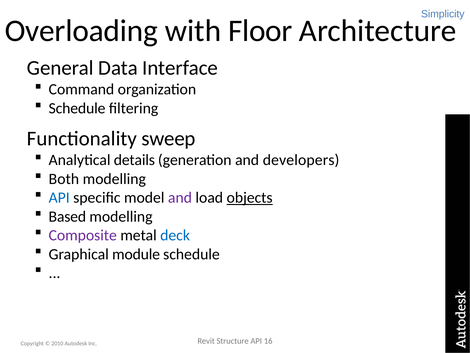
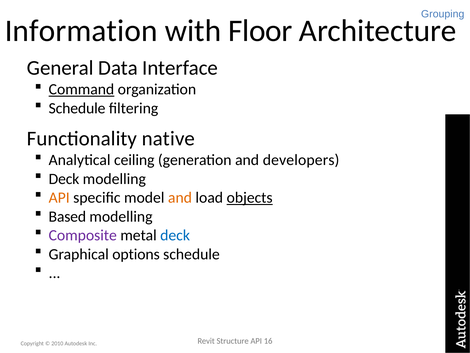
Simplicity: Simplicity -> Grouping (443, 14)
Overloading: Overloading -> Information (81, 31)
Command underline: none -> present (81, 89)
sweep: sweep -> native (168, 138)
details: details -> ceiling (134, 160)
Both: Both -> Deck (64, 179)
API colour: blue -> orange (59, 197)
and colour: purple -> orange (180, 197)
module: module -> options (136, 254)
